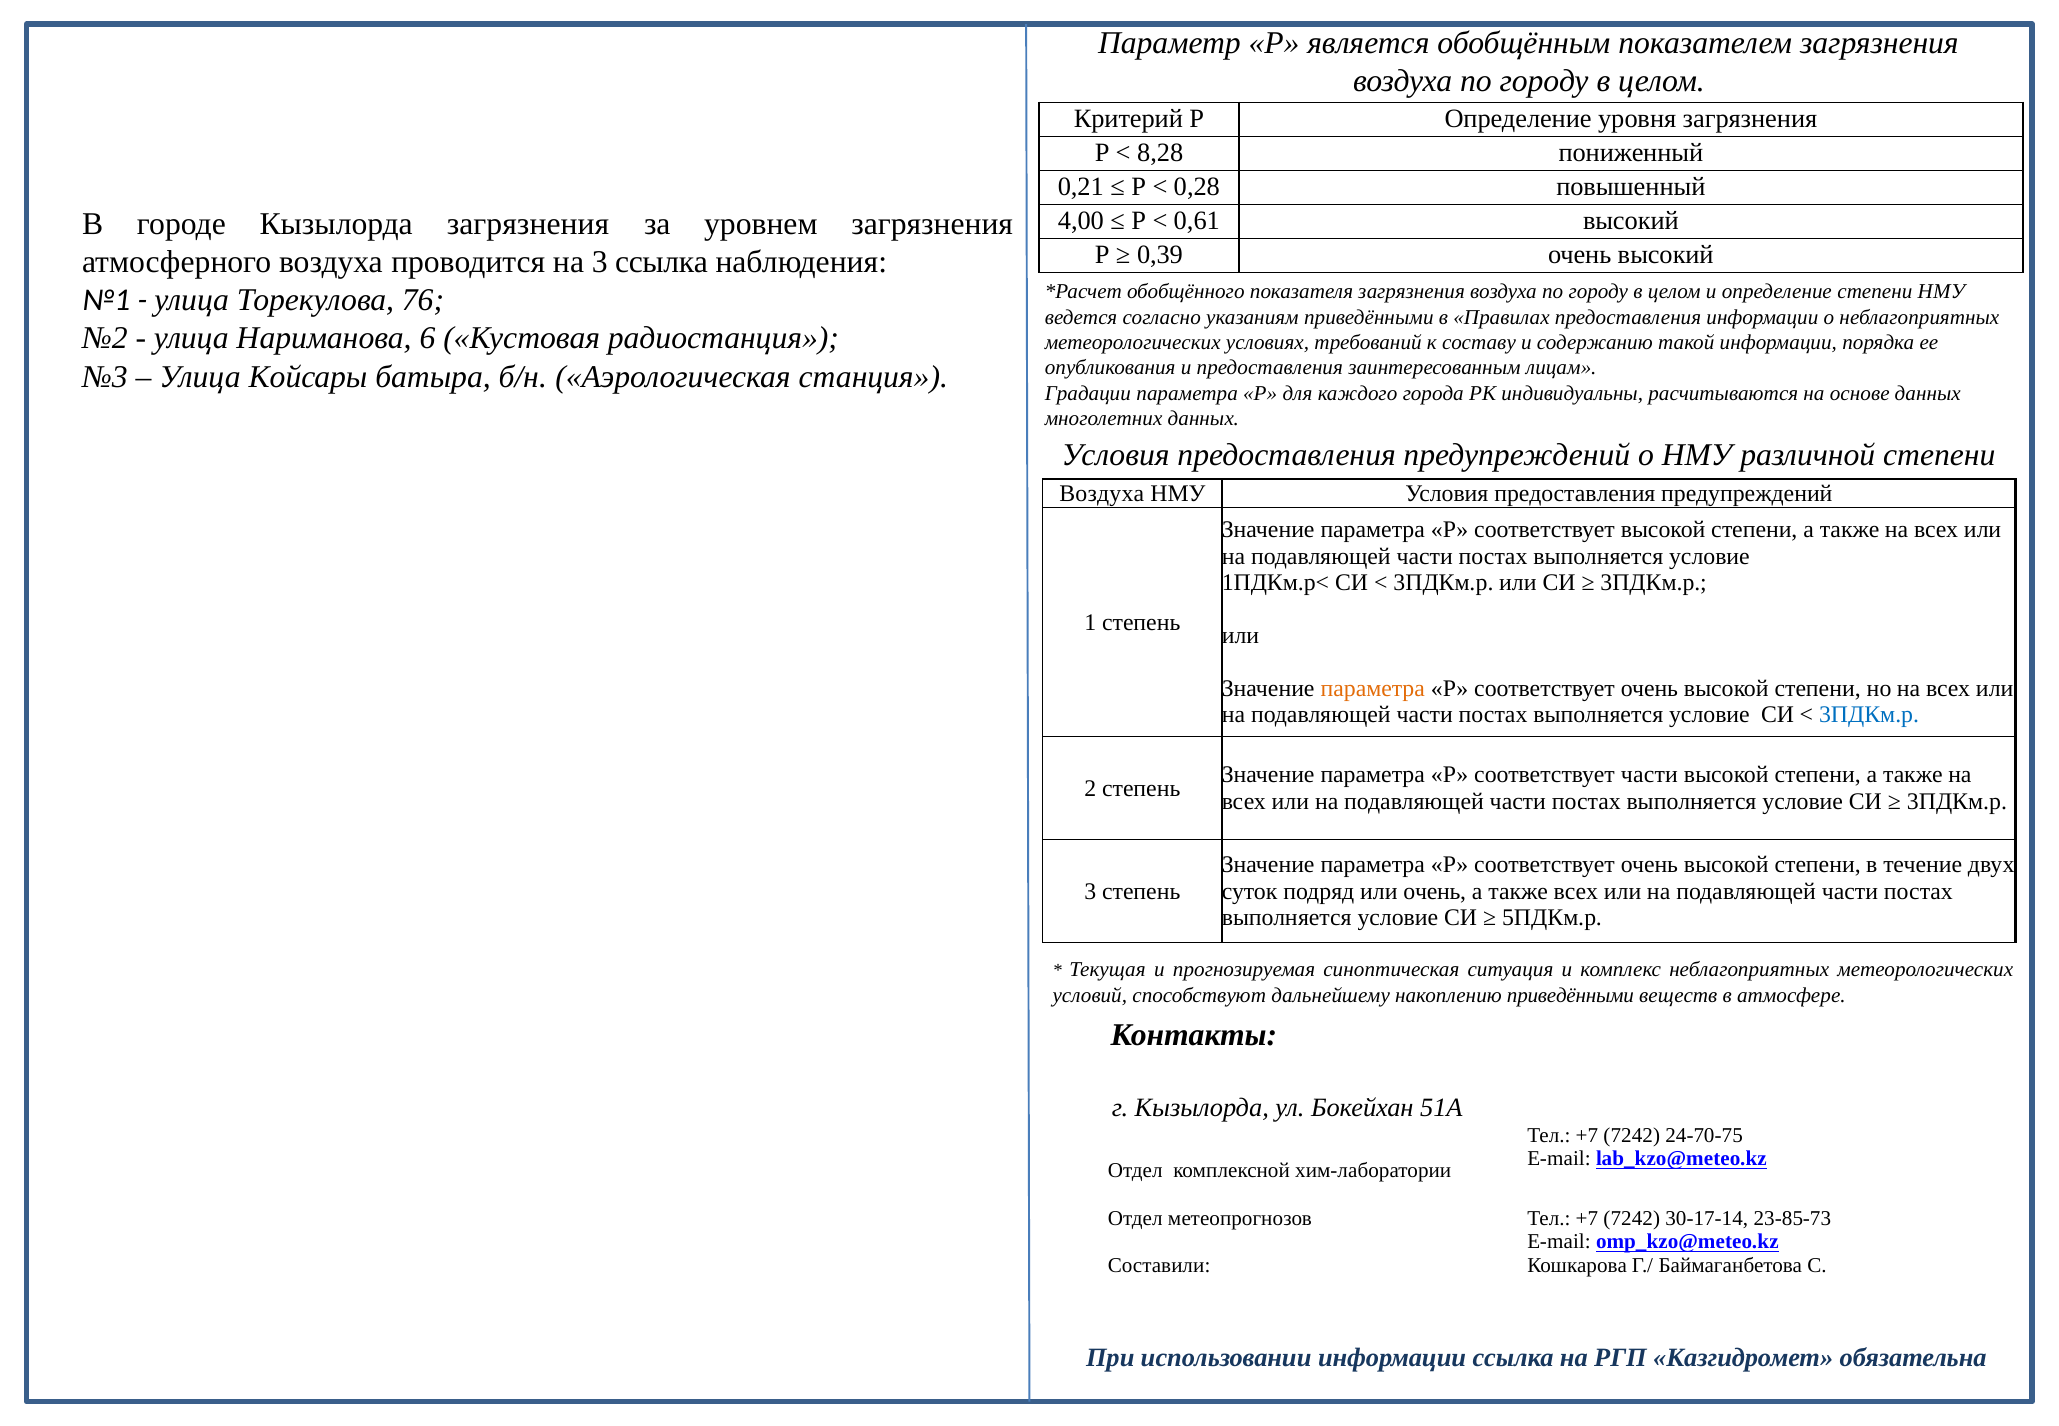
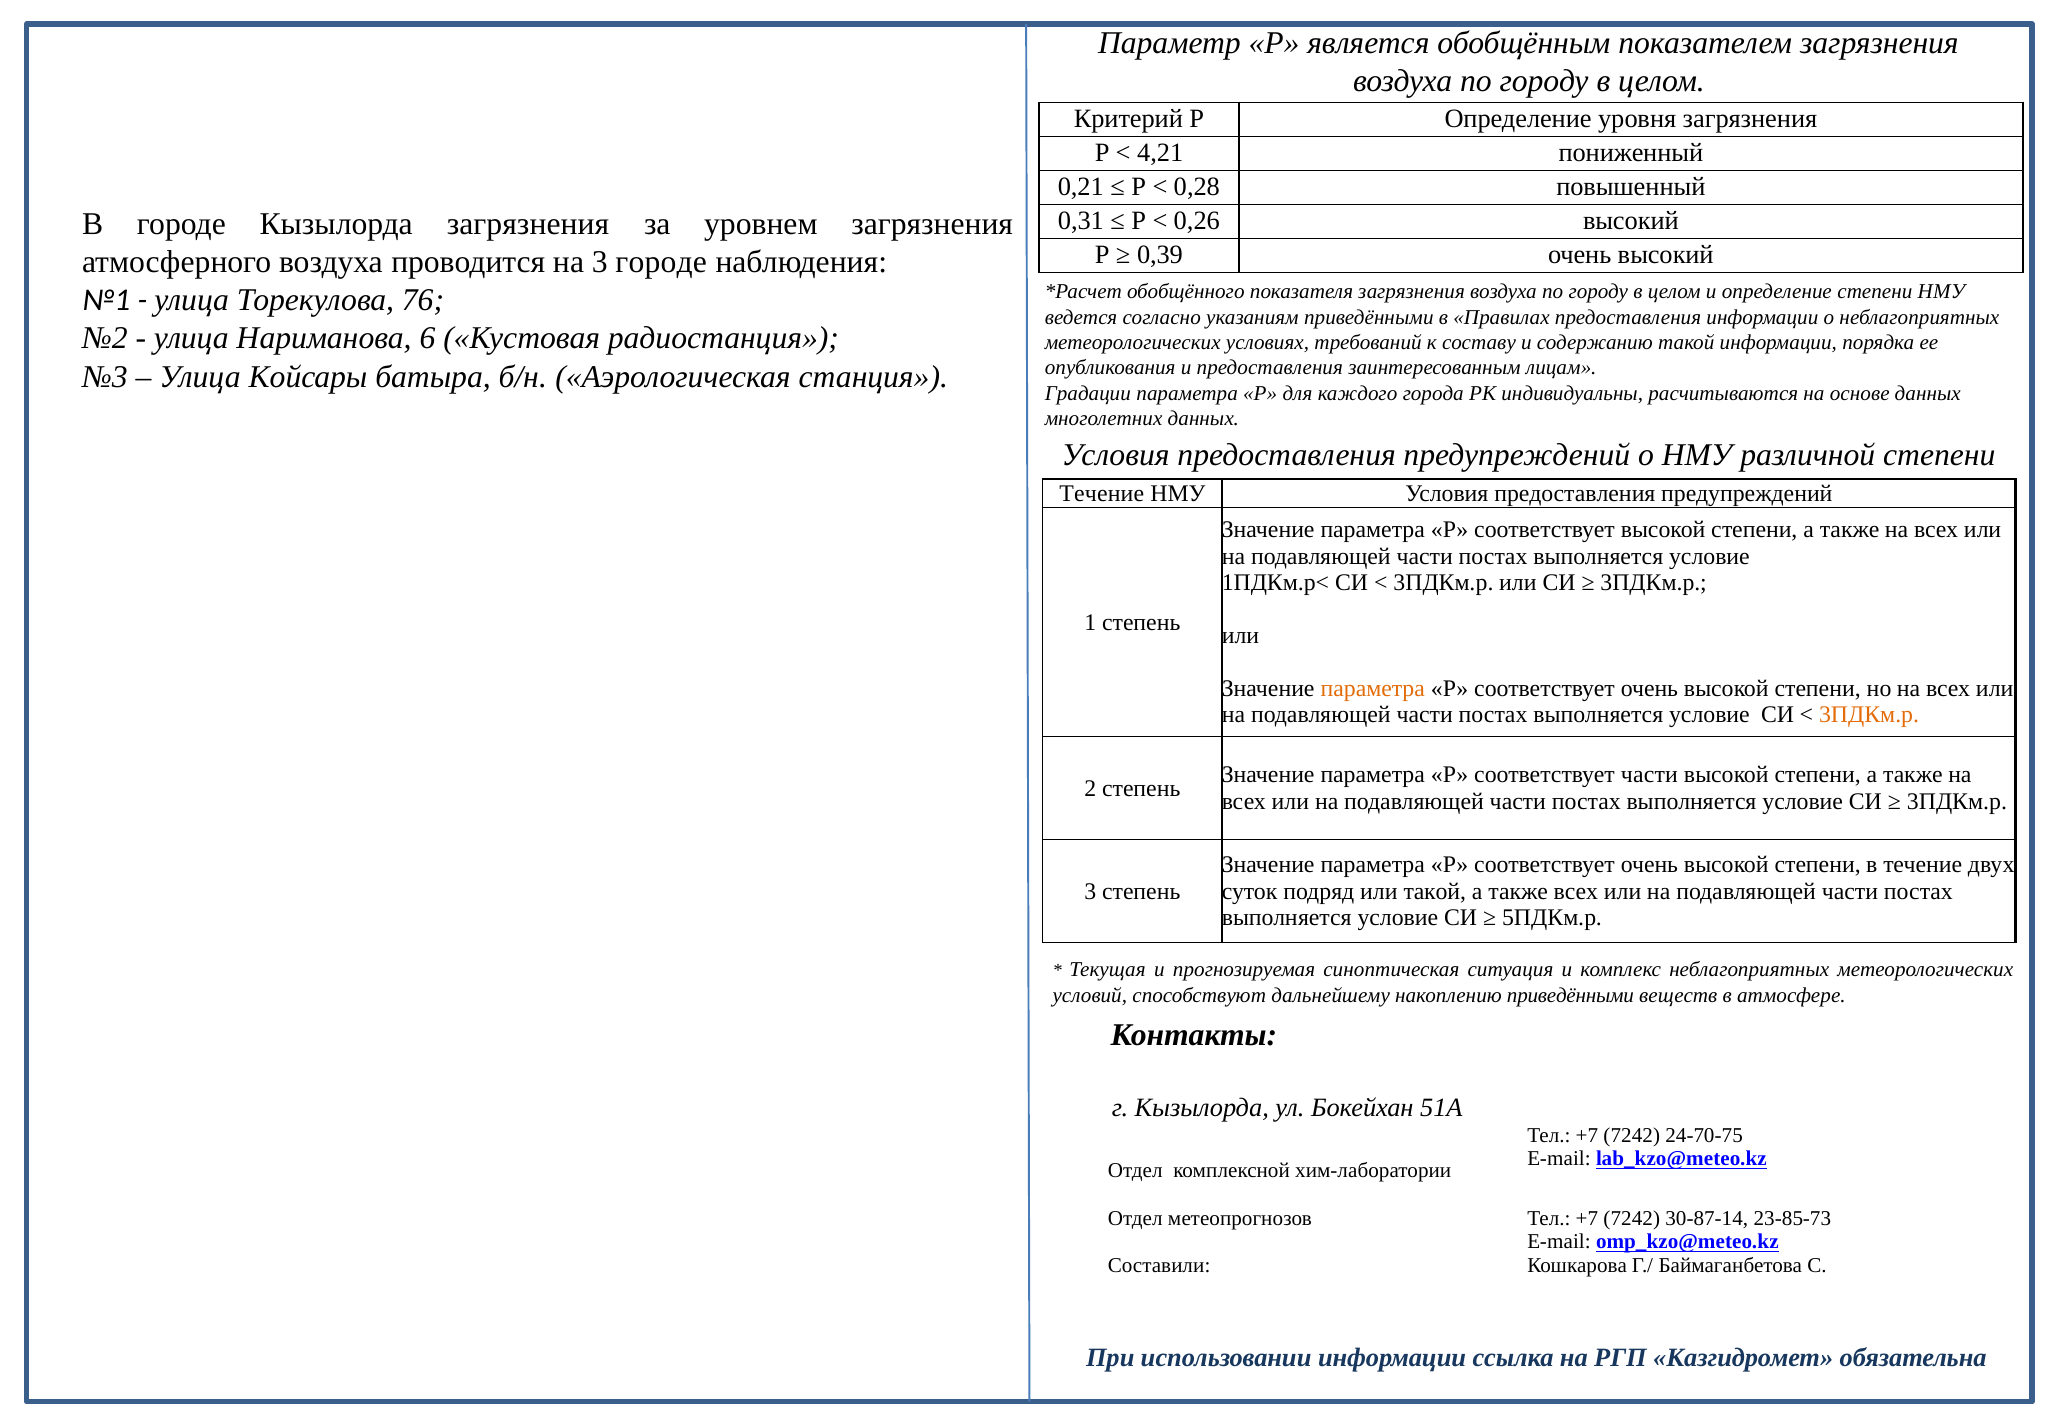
8,28: 8,28 -> 4,21 (1160, 153)
4,00: 4,00 -> 0,31 (1081, 221)
0,61: 0,61 -> 0,26 (1197, 221)
3 ссылка: ссылка -> городе (661, 262)
Воздуха: Воздуха -> Течение (1102, 493)
3ПДКм.р colour: blue -> orange (1869, 714)
или очень: очень -> такой (1435, 891)
30-17-14: 30-17-14 -> 30-87-14 (1707, 1218)
